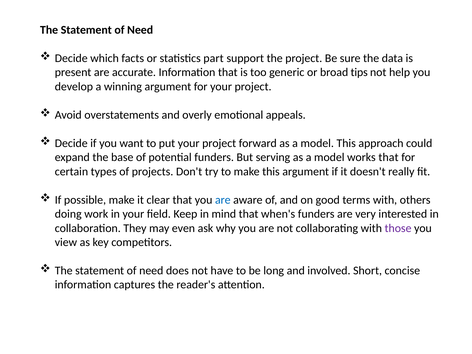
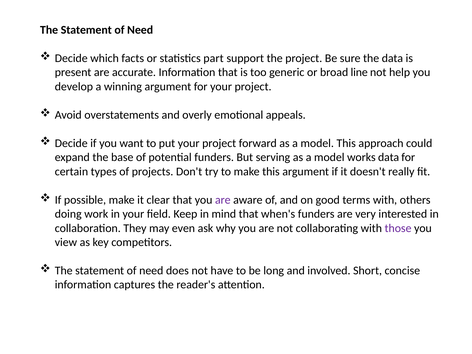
tips: tips -> line (359, 72)
works that: that -> data (389, 157)
are colour: blue -> purple (223, 200)
